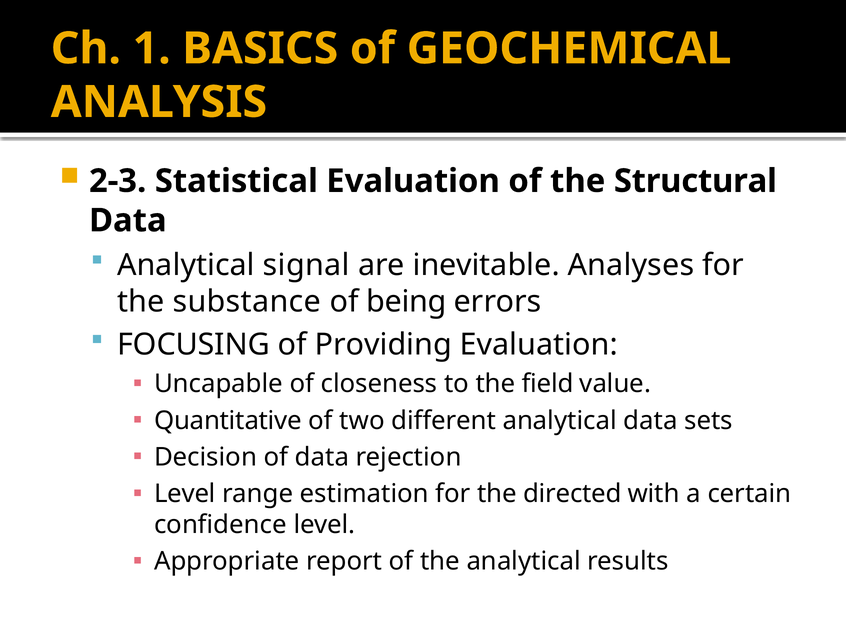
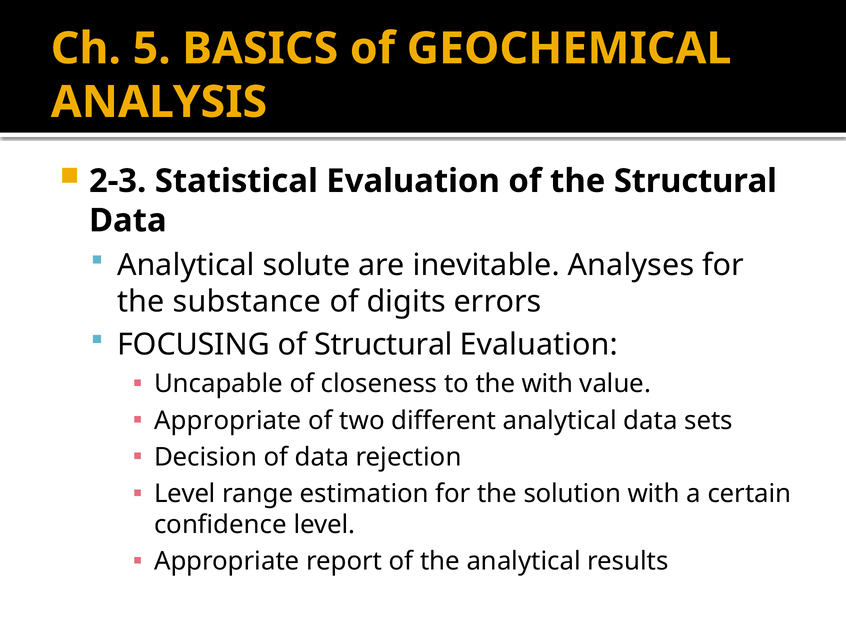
1: 1 -> 5 (152, 49)
signal: signal -> solute (307, 265)
being: being -> digits (406, 302)
of Providing: Providing -> Structural (383, 345)
the field: field -> with (548, 384)
Quantitative: Quantitative -> Appropriate (228, 421)
directed: directed -> solution (572, 494)
